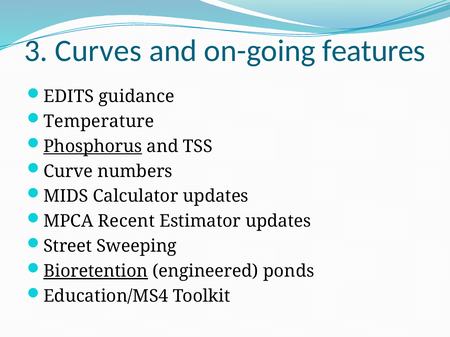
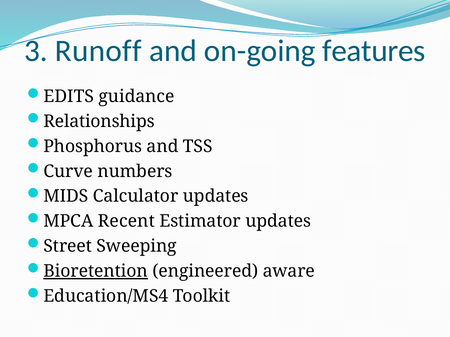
Curves: Curves -> Runoff (98, 51)
Temperature: Temperature -> Relationships (99, 121)
Phosphorus underline: present -> none (93, 146)
ponds: ponds -> aware (289, 272)
